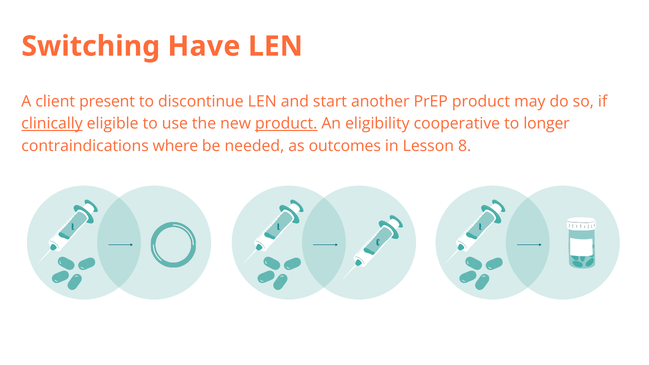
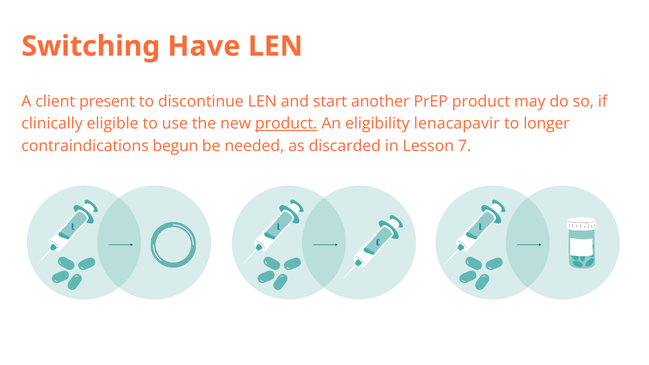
clinically underline: present -> none (52, 124)
cooperative: cooperative -> lenacapavir (457, 124)
where: where -> begun (175, 146)
outcomes: outcomes -> discarded (345, 146)
8: 8 -> 7 (465, 146)
